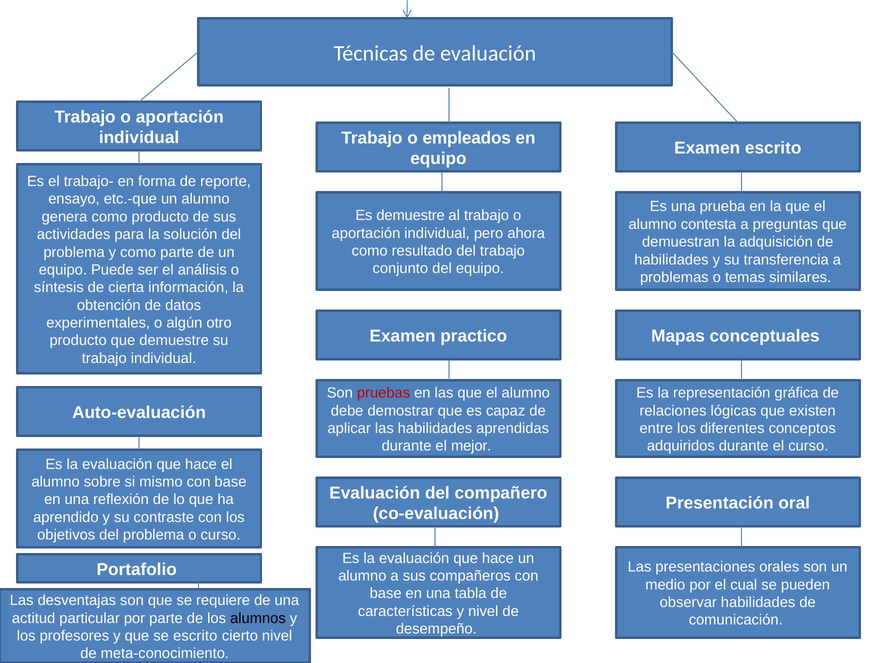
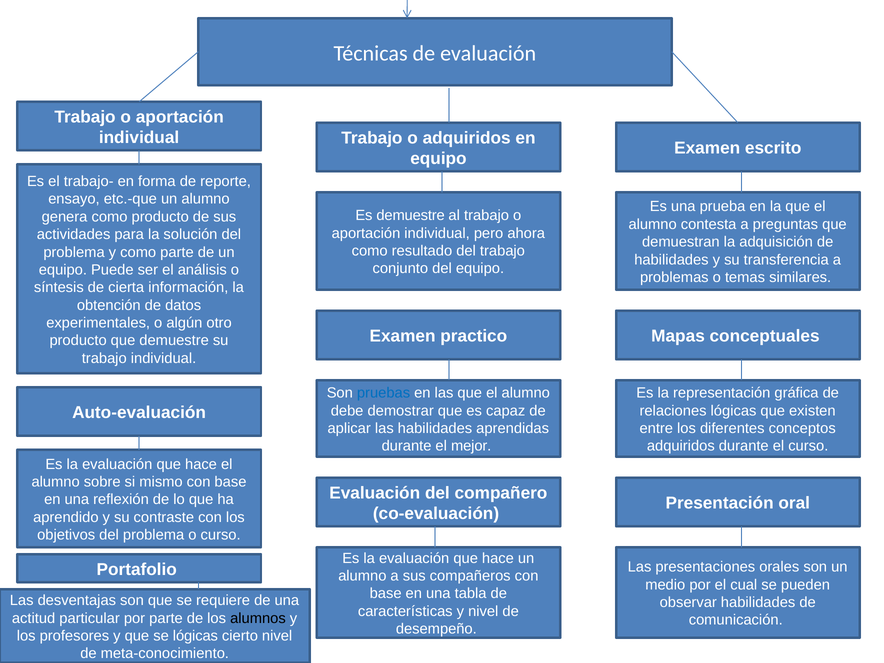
o empleados: empleados -> adquiridos (467, 138)
pruebas colour: red -> blue (384, 393)
se escrito: escrito -> lógicas (195, 636)
